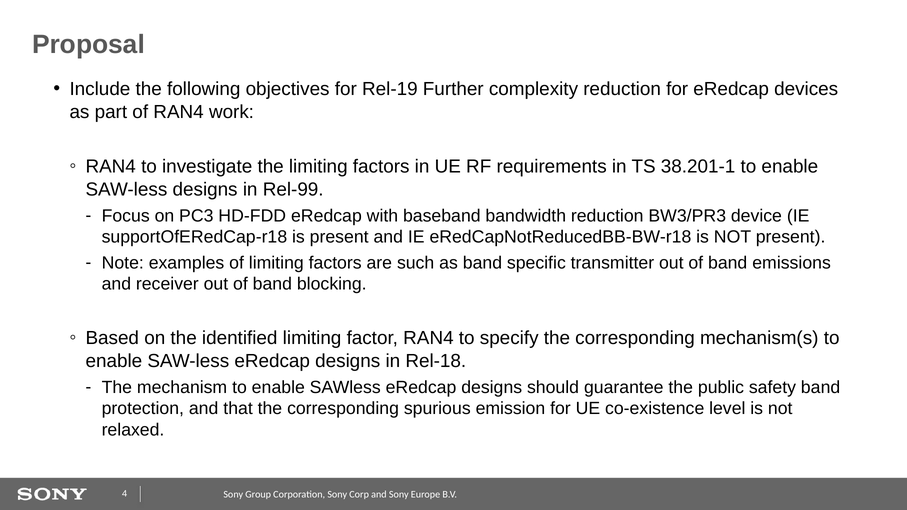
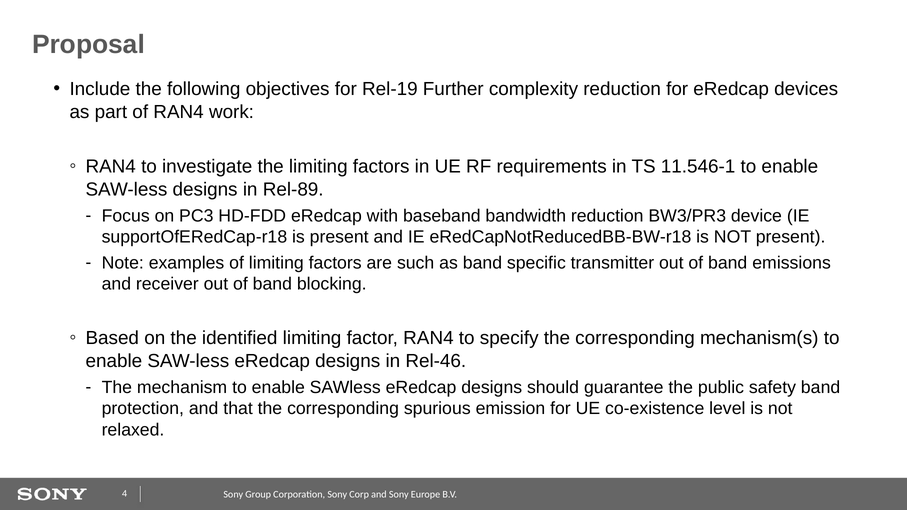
38.201-1: 38.201-1 -> 11.546-1 (698, 167)
Rel-99: Rel-99 -> Rel-89 (293, 189)
Rel-18: Rel-18 -> Rel-46 (436, 361)
